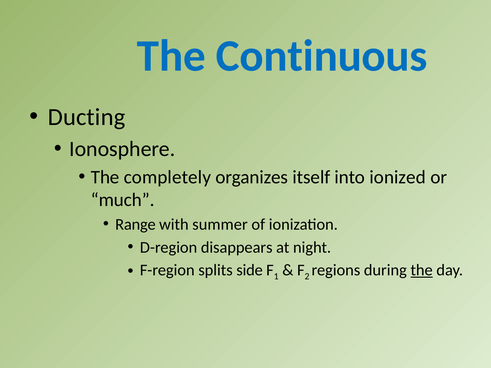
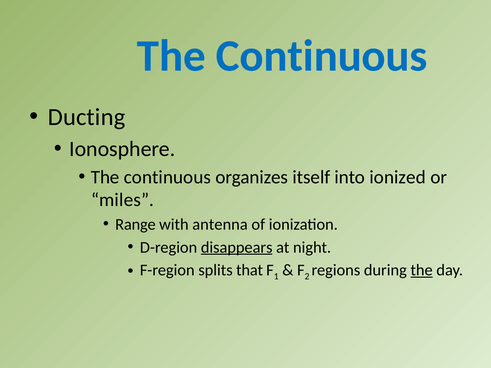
completely: completely -> continuous (167, 177)
much: much -> miles (123, 200)
summer: summer -> antenna (220, 225)
disappears underline: none -> present (237, 247)
side: side -> that (250, 270)
